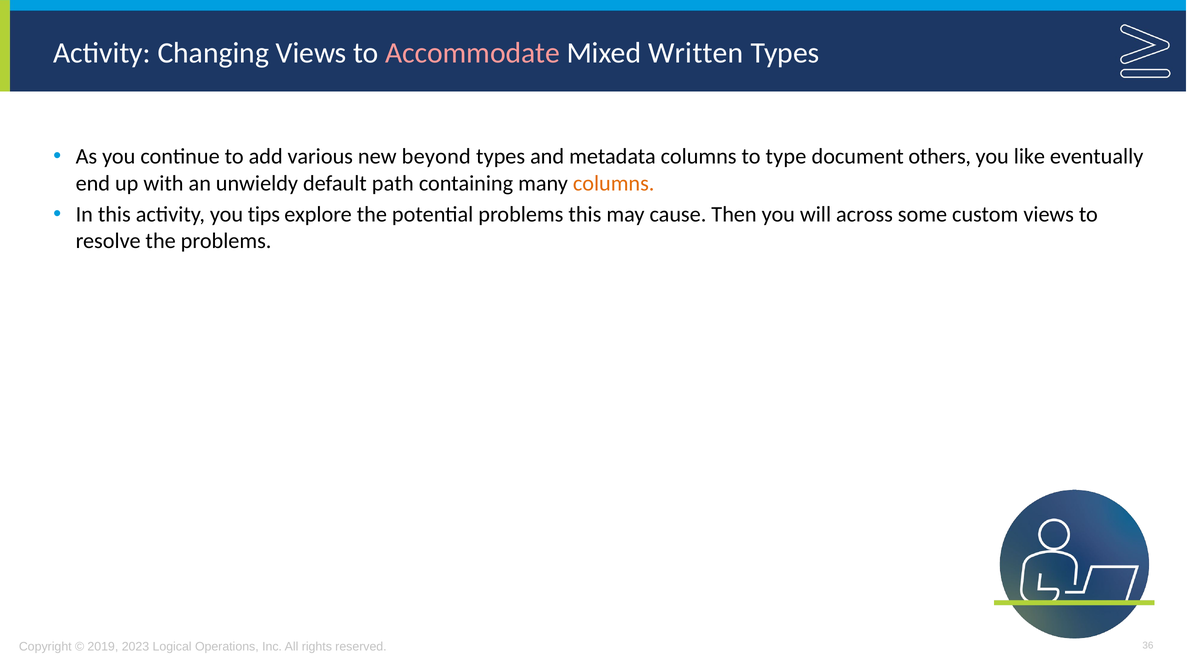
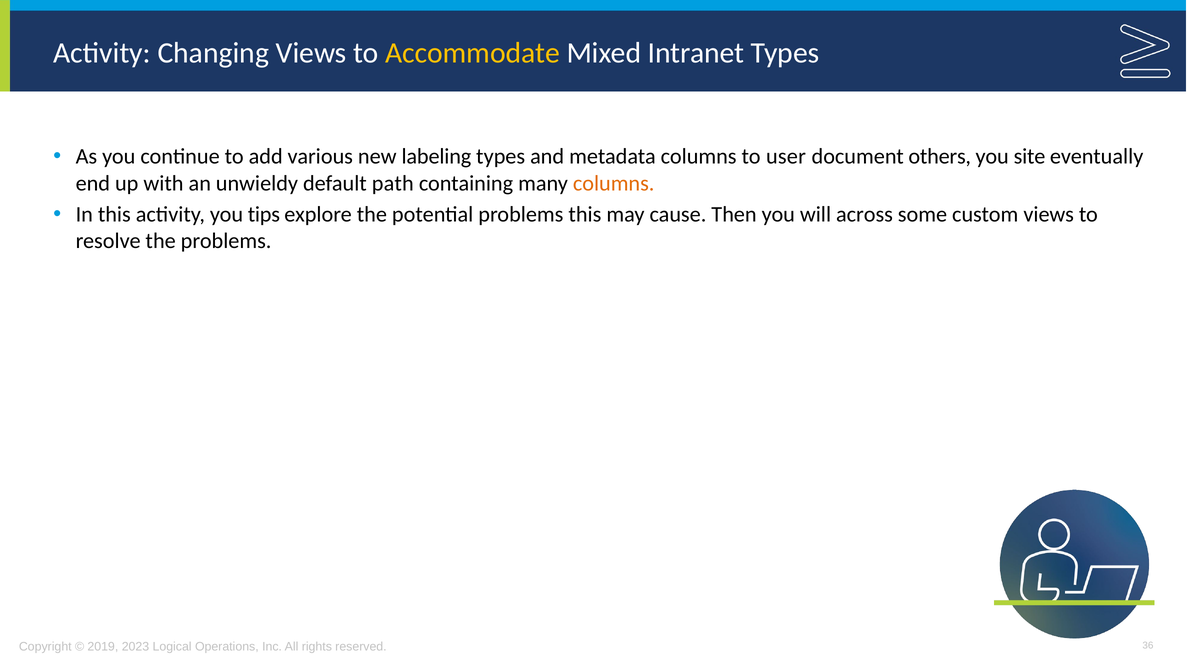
Accommodate colour: pink -> yellow (473, 53)
Written: Written -> Intranet (696, 53)
beyond: beyond -> labeling (436, 157)
type: type -> user (786, 157)
like: like -> site (1030, 157)
